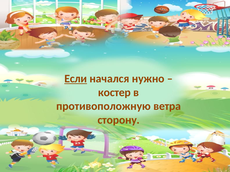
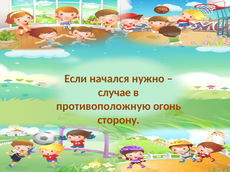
Если underline: present -> none (76, 79)
костер: костер -> случае (114, 93)
ветра: ветра -> огонь (167, 107)
